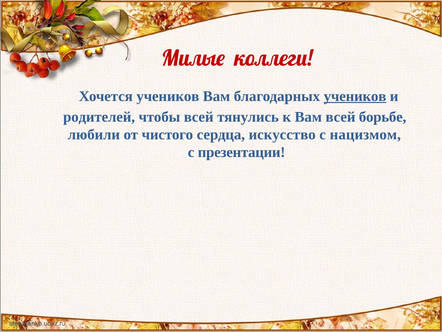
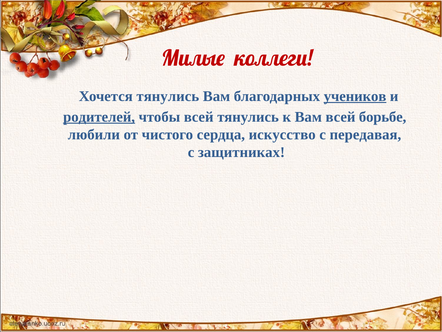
Хочется учеников: учеников -> тянулись (168, 96)
родителей underline: none -> present (99, 117)
нацизмом: нацизмом -> передавая (365, 134)
презентации: презентации -> защитниках (241, 152)
